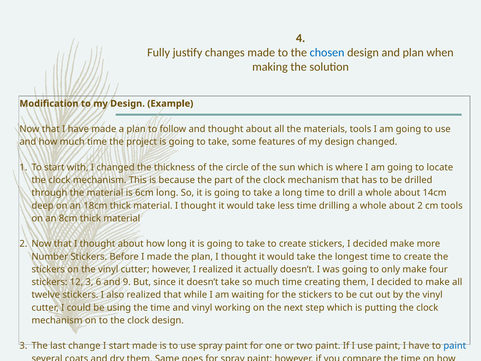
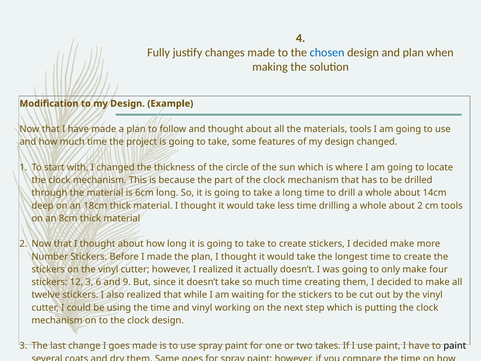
I start: start -> goes (119, 346)
two paint: paint -> takes (328, 346)
paint colour: blue -> black (455, 346)
